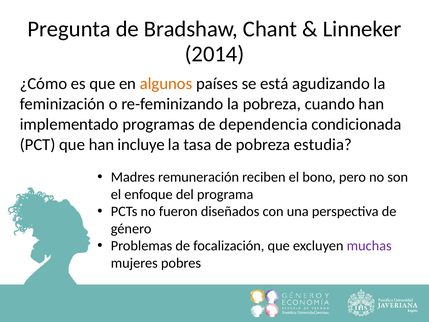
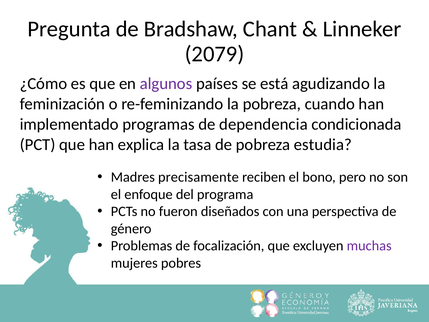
2014: 2014 -> 2079 (214, 54)
algunos colour: orange -> purple (166, 83)
incluye: incluye -> explica (141, 145)
remuneración: remuneración -> precisamente (198, 177)
